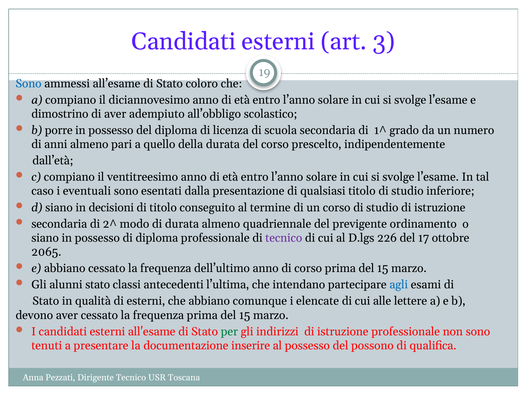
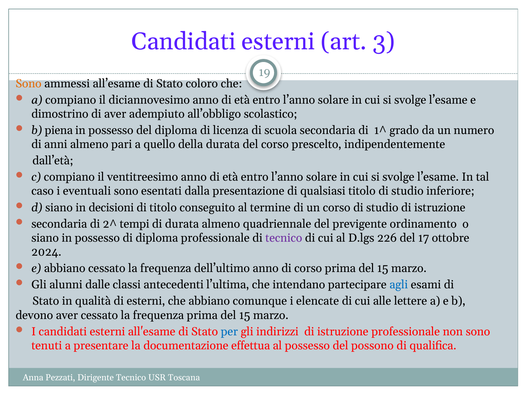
Sono colour: blue -> orange (29, 84)
porre: porre -> piena (59, 130)
modo: modo -> tempi (135, 224)
2065: 2065 -> 2024 (46, 252)
alunni stato: stato -> dalle (98, 285)
per colour: green -> blue (229, 332)
inserire: inserire -> effettua (251, 346)
